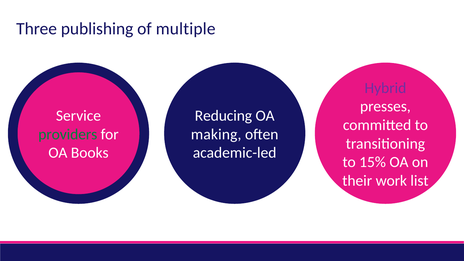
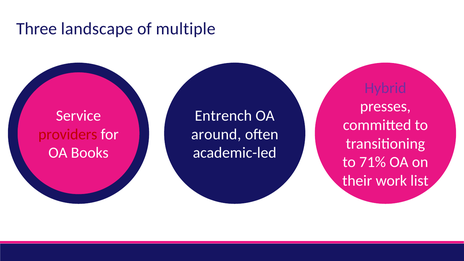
publishing: publishing -> landscape (97, 29)
Reducing: Reducing -> Entrench (223, 116)
providers colour: green -> red (68, 134)
making: making -> around (216, 134)
15%: 15% -> 71% (373, 162)
